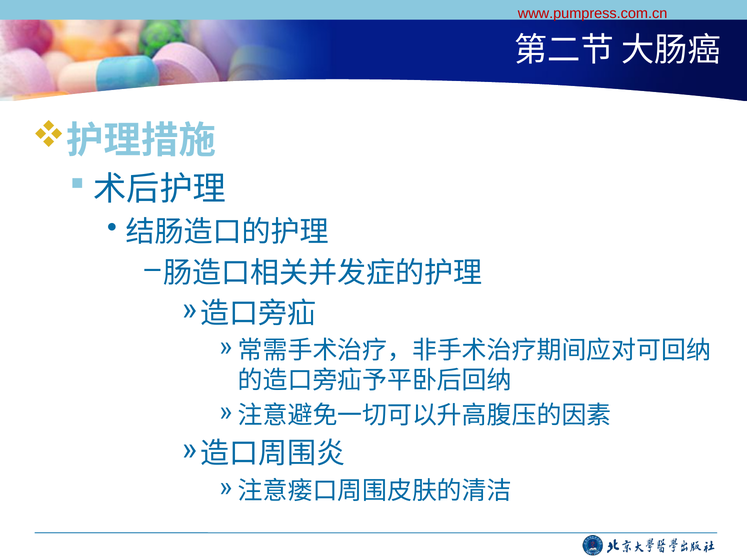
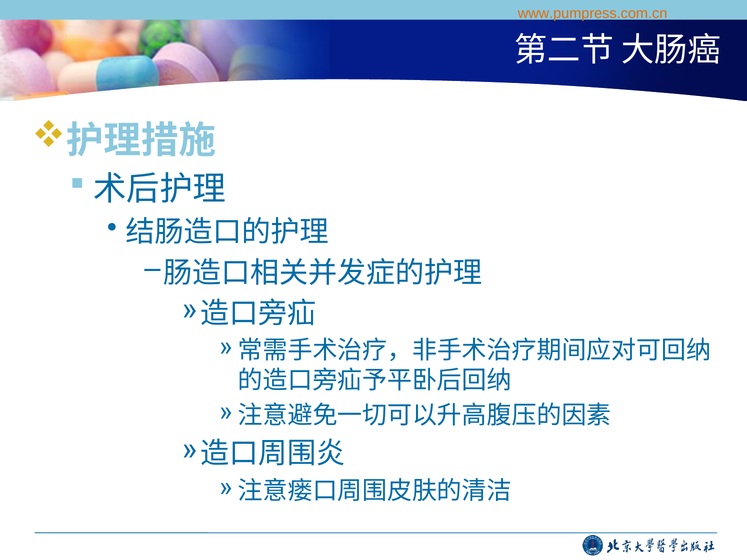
www.pumpress.com.cn colour: red -> orange (593, 13)
